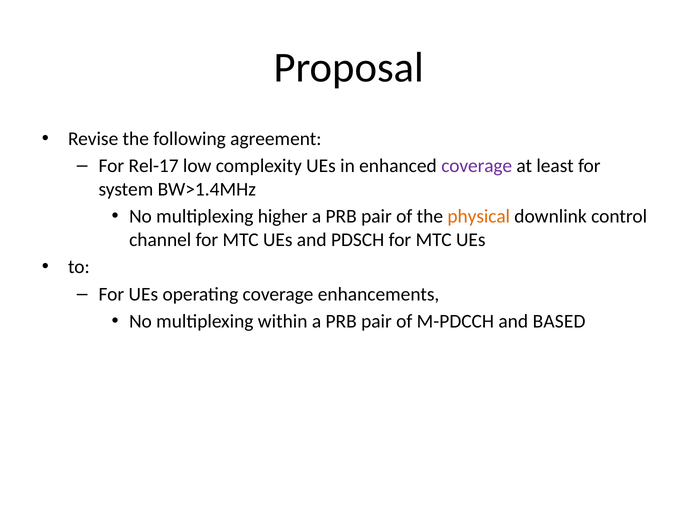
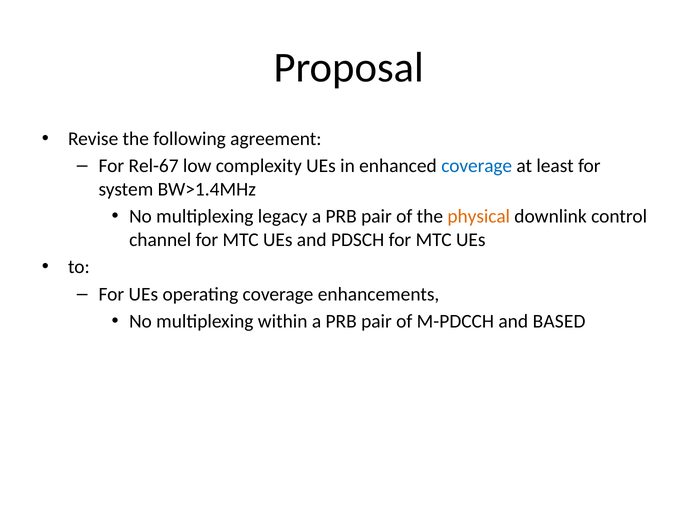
Rel-17: Rel-17 -> Rel-67 (154, 166)
coverage colour: purple -> blue (477, 166)
higher: higher -> legacy (283, 216)
